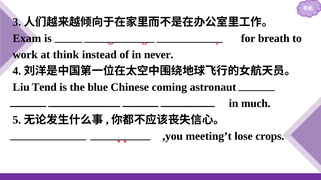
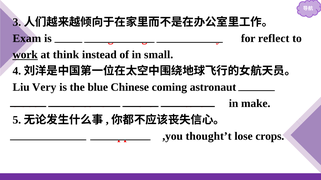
breath: breath -> reflect (274, 39)
work underline: none -> present (25, 55)
never: never -> small (159, 55)
Tend: Tend -> Very (44, 88)
much: much -> make (256, 104)
meeting’t: meeting’t -> thought’t (209, 136)
